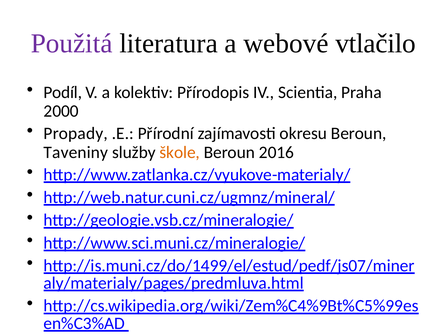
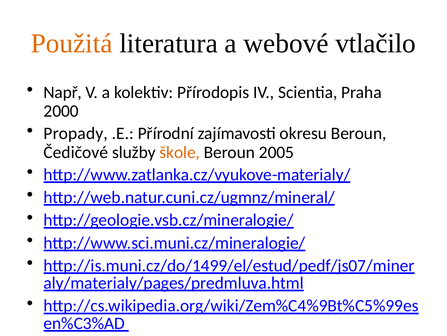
Použitá colour: purple -> orange (72, 43)
Podíl: Podíl -> Např (63, 92)
Taveniny: Taveniny -> Čedičové (76, 152)
2016: 2016 -> 2005 (276, 152)
